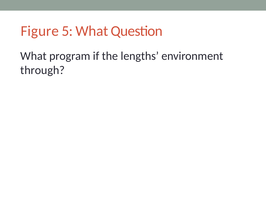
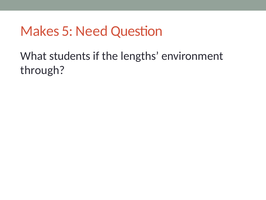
Figure: Figure -> Makes (40, 31)
5 What: What -> Need (92, 31)
program: program -> students (70, 56)
